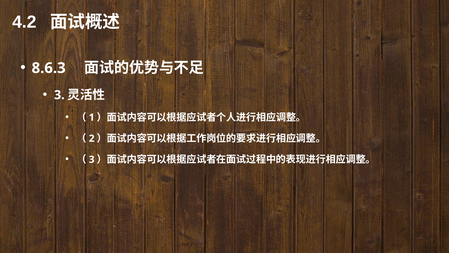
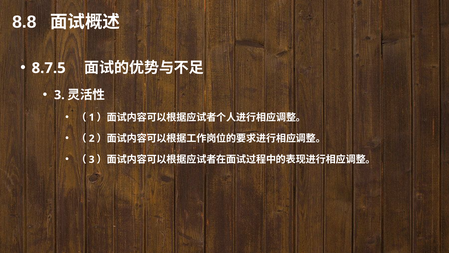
4.2: 4.2 -> 8.8 (24, 22)
8.6.3: 8.6.3 -> 8.7.5 (49, 68)
